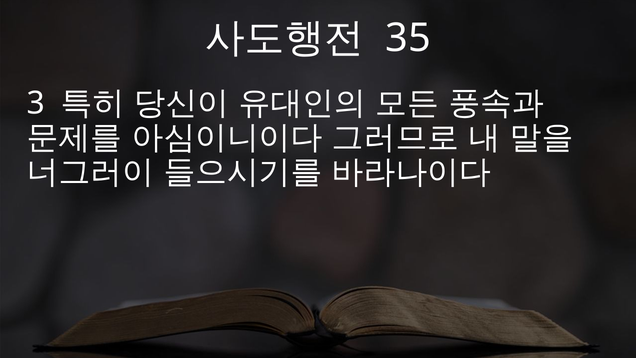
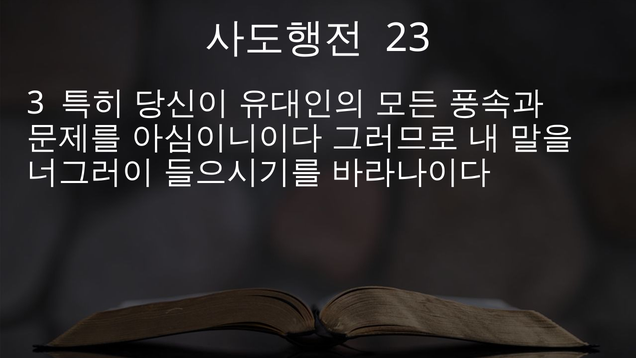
35: 35 -> 23 (408, 38)
